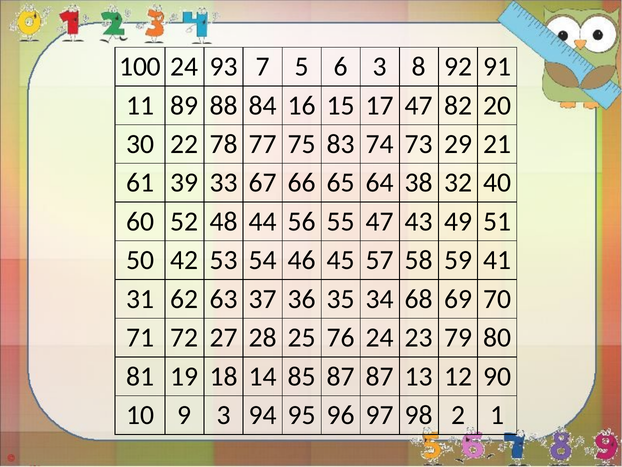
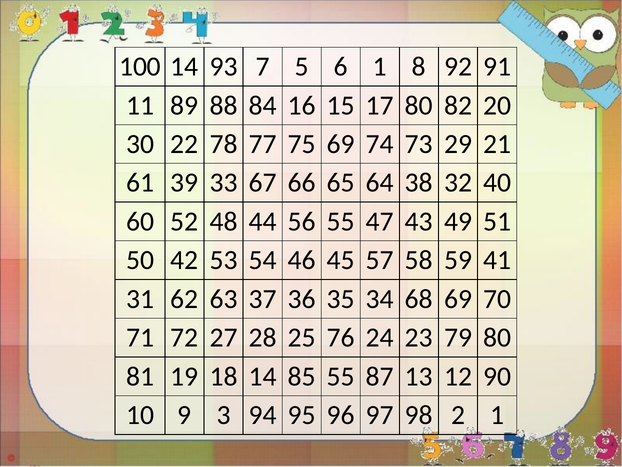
100 24: 24 -> 14 (184, 67)
6 3: 3 -> 1 (380, 67)
17 47: 47 -> 80 (419, 105)
75 83: 83 -> 69 (341, 144)
85 87: 87 -> 55 (341, 376)
